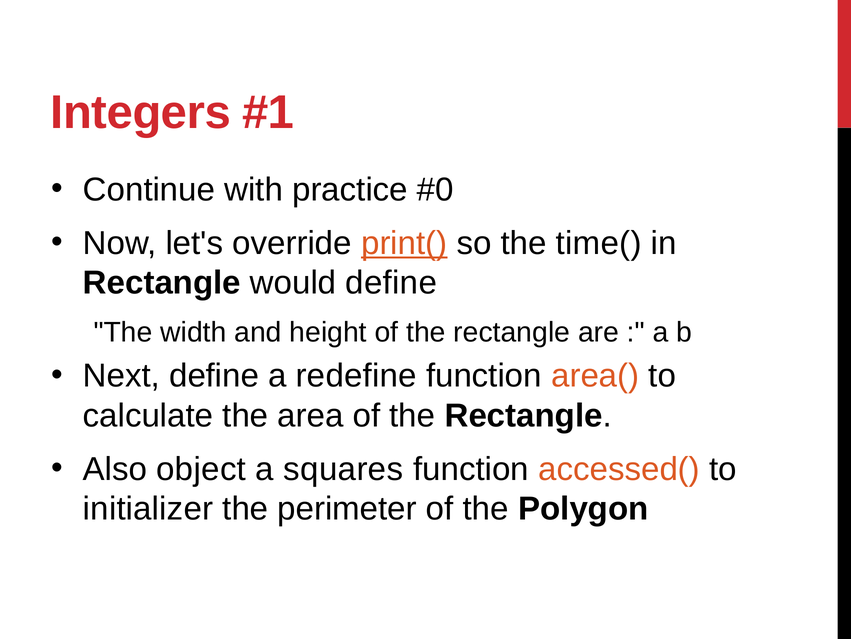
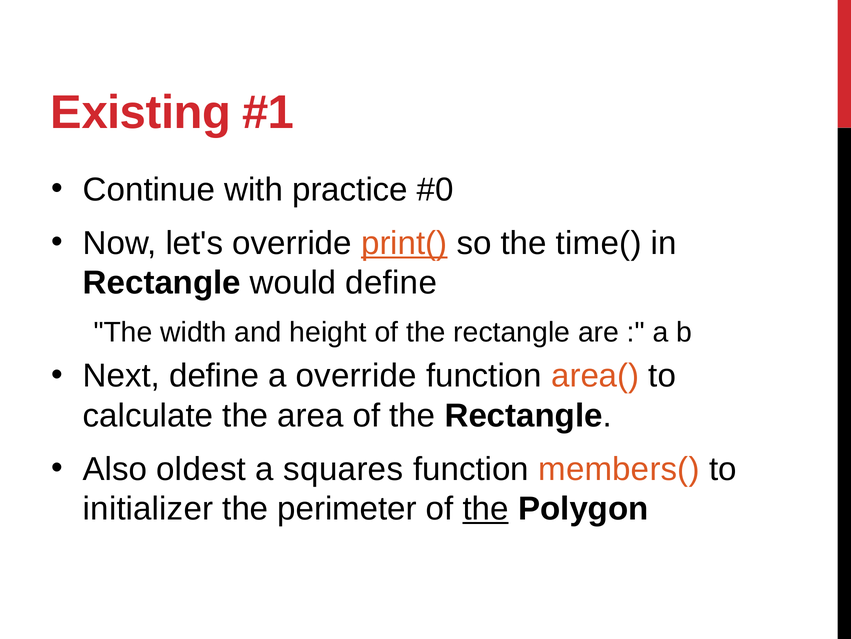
Integers: Integers -> Existing (141, 113)
a redefine: redefine -> override (356, 376)
object: object -> oldest (201, 469)
accessed(: accessed( -> members( (619, 469)
the underline: none -> present (486, 508)
